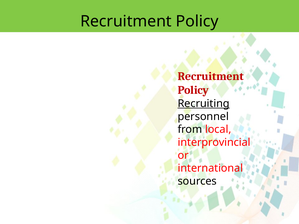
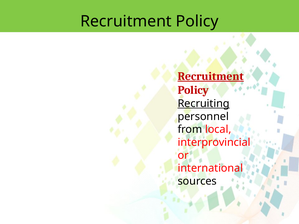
Recruitment underline: none -> present (211, 76)
